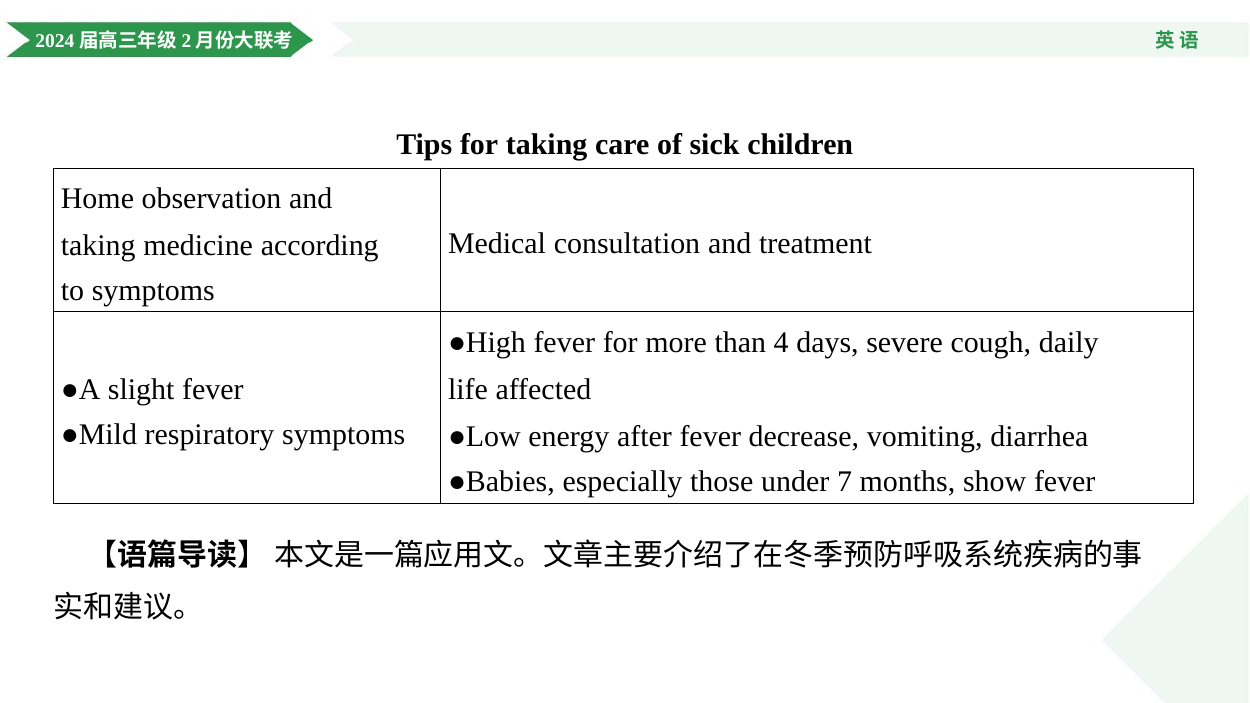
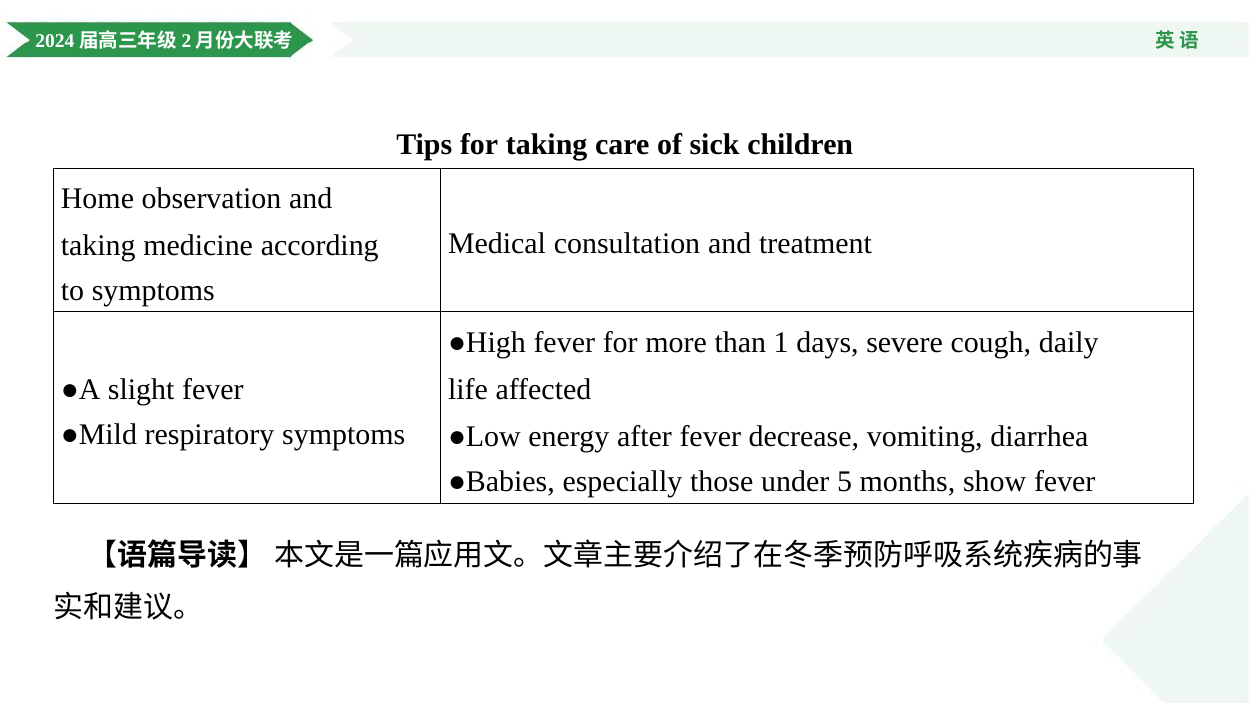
4: 4 -> 1 (781, 343)
7: 7 -> 5 (845, 482)
